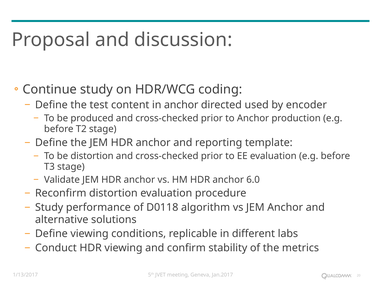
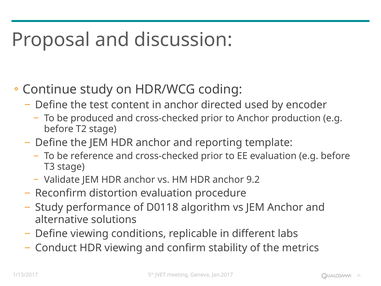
be distortion: distortion -> reference (92, 156)
6.0: 6.0 -> 9.2 (253, 179)
